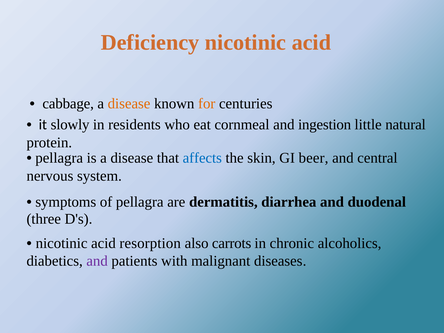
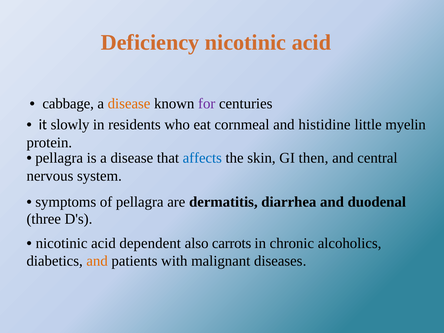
for colour: orange -> purple (207, 104)
ingestion: ingestion -> histidine (324, 125)
natural: natural -> myelin (406, 125)
beer: beer -> then (314, 158)
resorption: resorption -> dependent (150, 243)
and colour: purple -> orange (97, 261)
